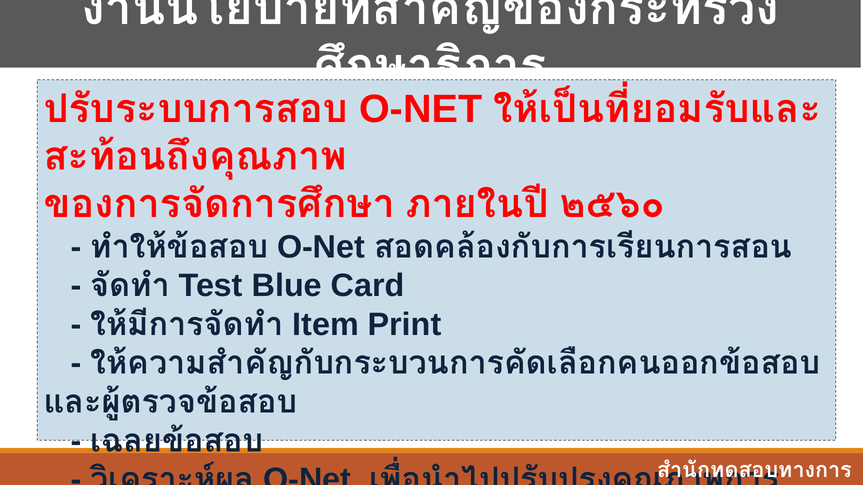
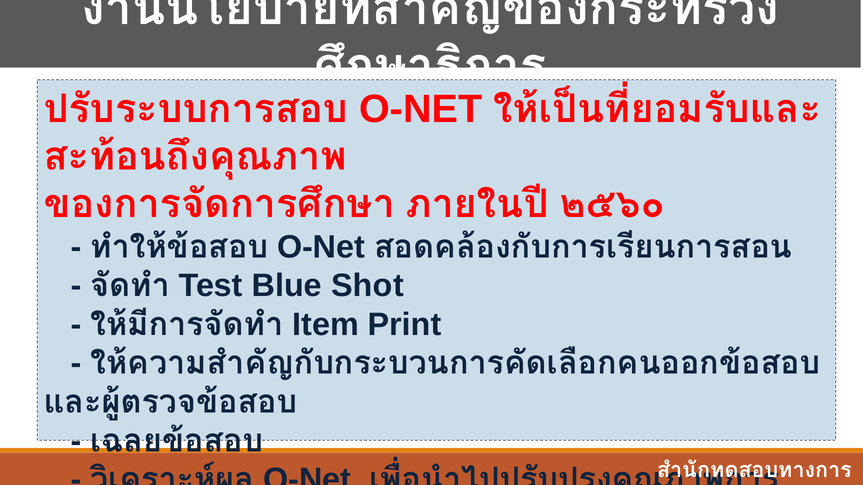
Card: Card -> Shot (367, 286)
